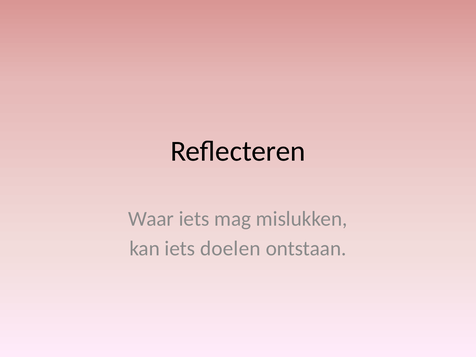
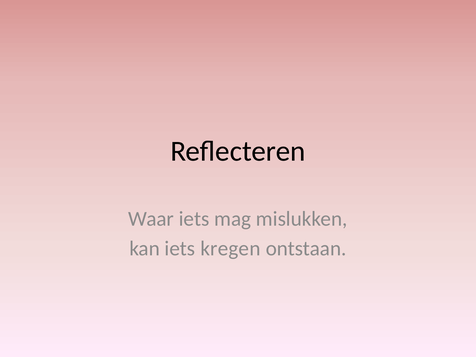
doelen: doelen -> kregen (230, 248)
